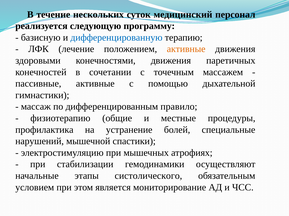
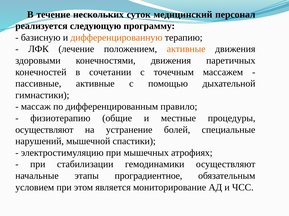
дифференцированную colour: blue -> orange (116, 38)
профилактика: профилактика -> осуществляют (44, 130)
систолического: систолического -> проградиентное (148, 176)
